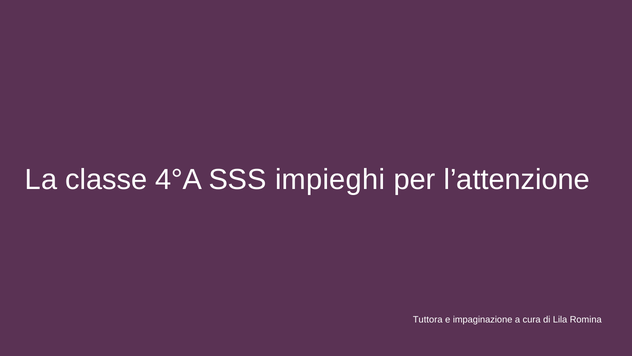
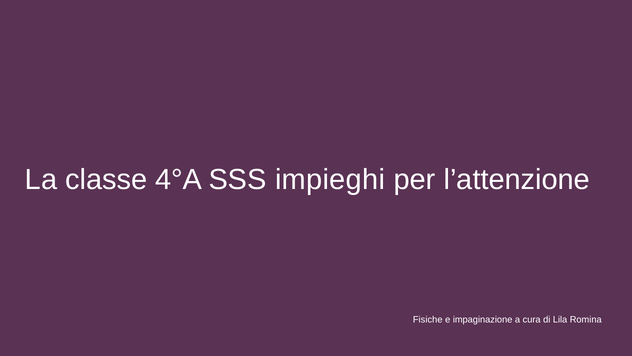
Tuttora: Tuttora -> Fisiche (428, 319)
